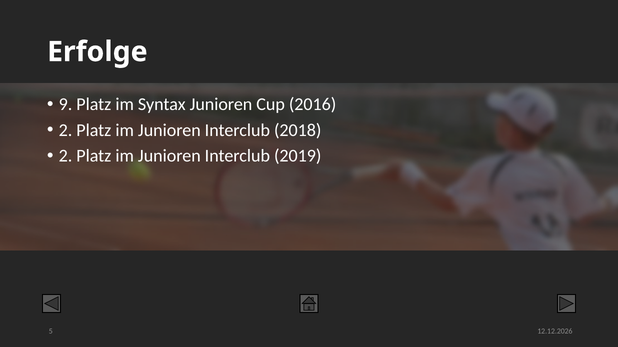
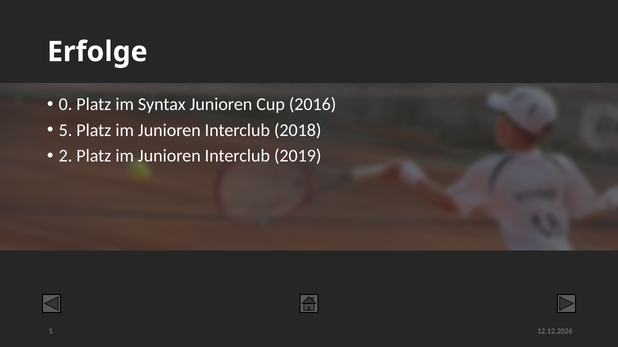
9: 9 -> 0 (66, 104)
2: 2 -> 5 (66, 130)
